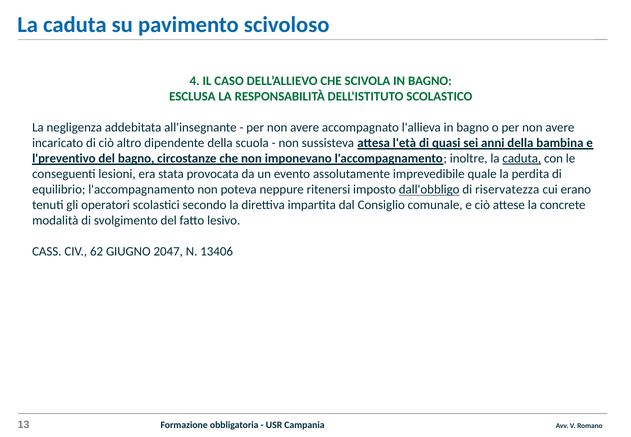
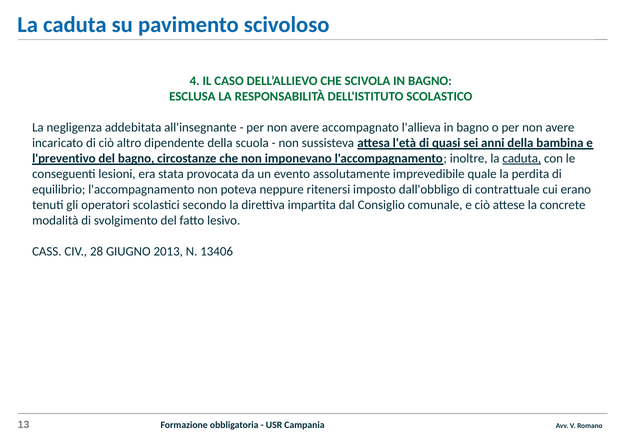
dall'obbligo underline: present -> none (429, 190)
riservatezza: riservatezza -> contrattuale (507, 190)
62: 62 -> 28 (97, 252)
2047: 2047 -> 2013 (168, 252)
